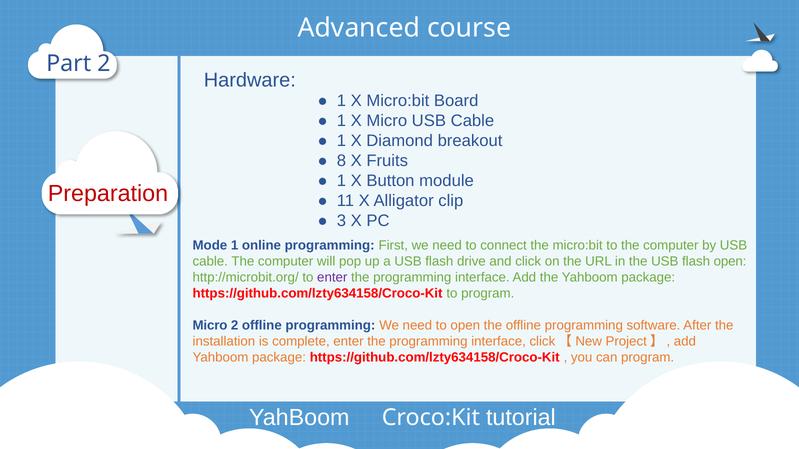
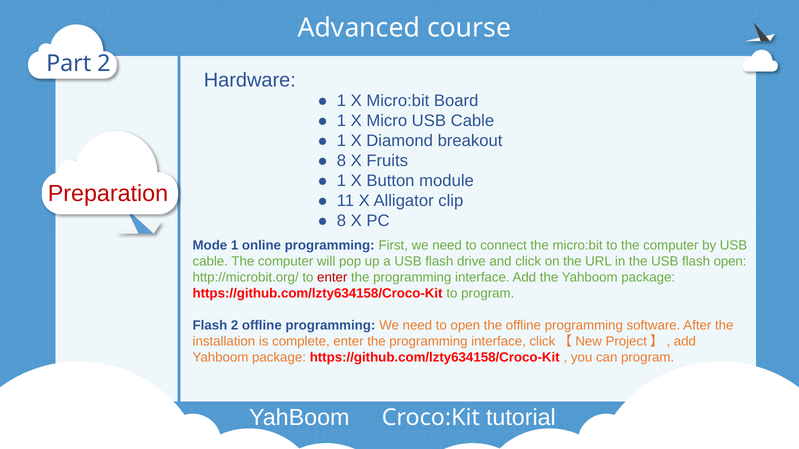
3: 3 -> 8 (341, 221)
enter colour: purple -> red (332, 278)
Micro: Micro -> Flash (210, 326)
